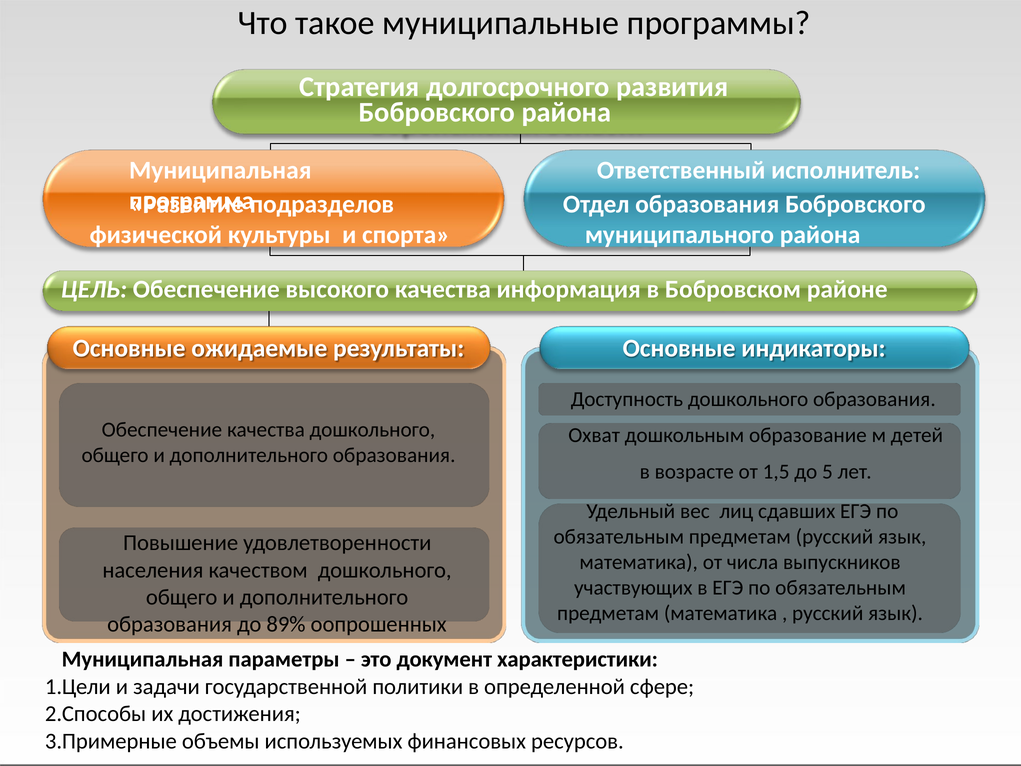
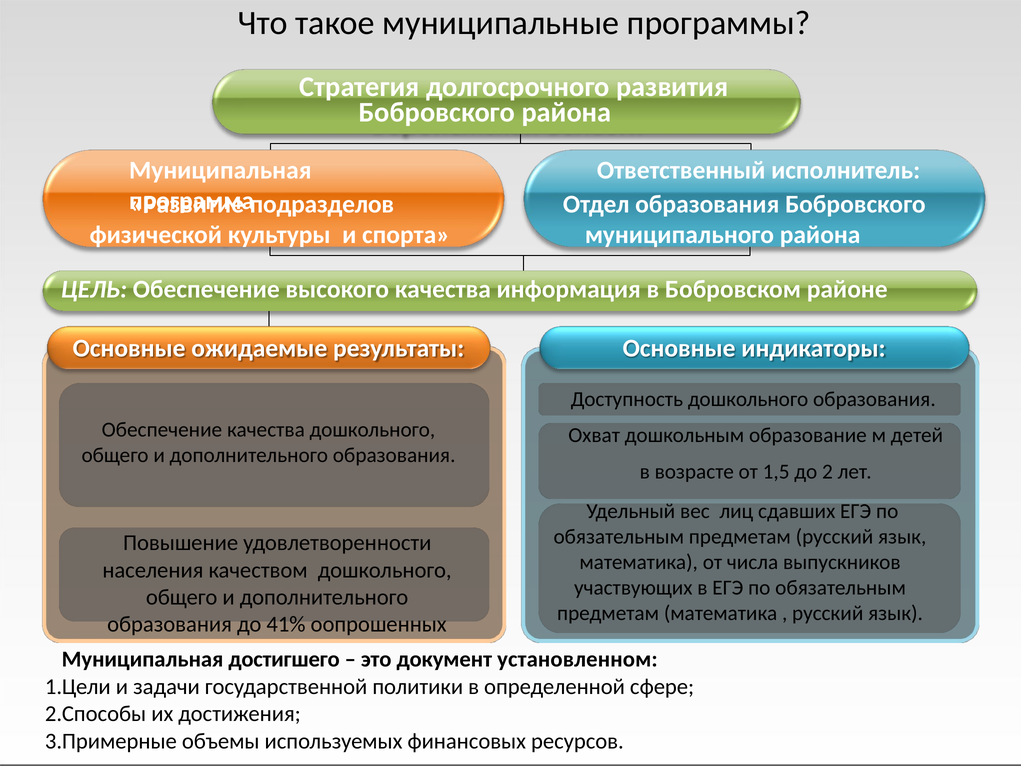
5: 5 -> 2 (827, 472)
89%: 89% -> 41% (286, 624)
параметры: параметры -> достигшего (284, 659)
характеристики: характеристики -> установленном (577, 659)
